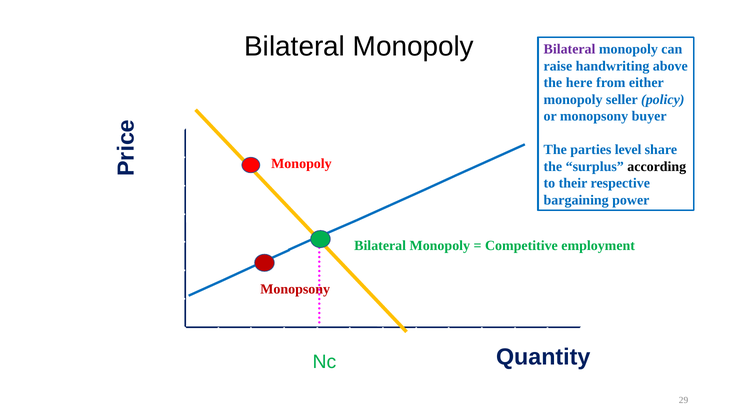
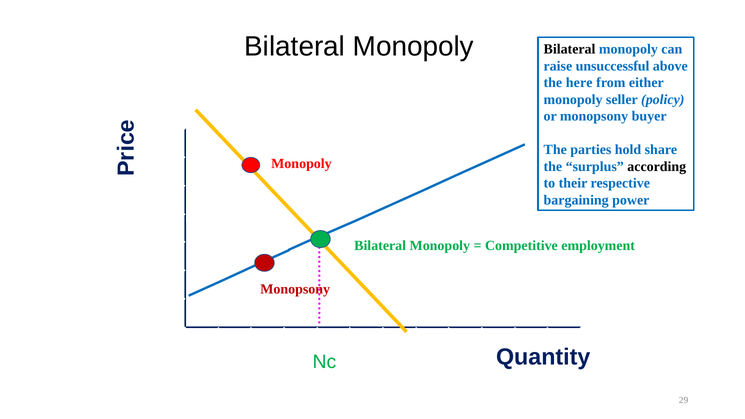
Bilateral colour: purple -> black (570, 49)
handwriting: handwriting -> unsuccessful (613, 66)
level: level -> hold (628, 150)
